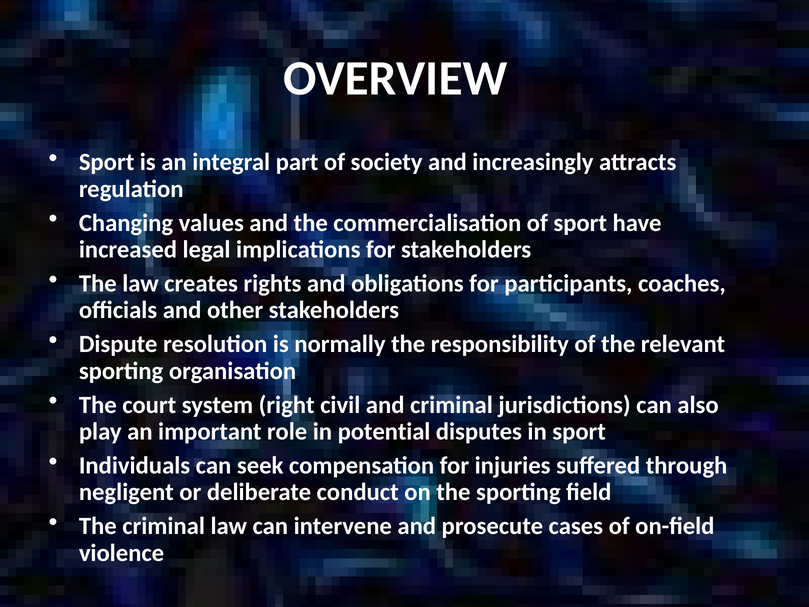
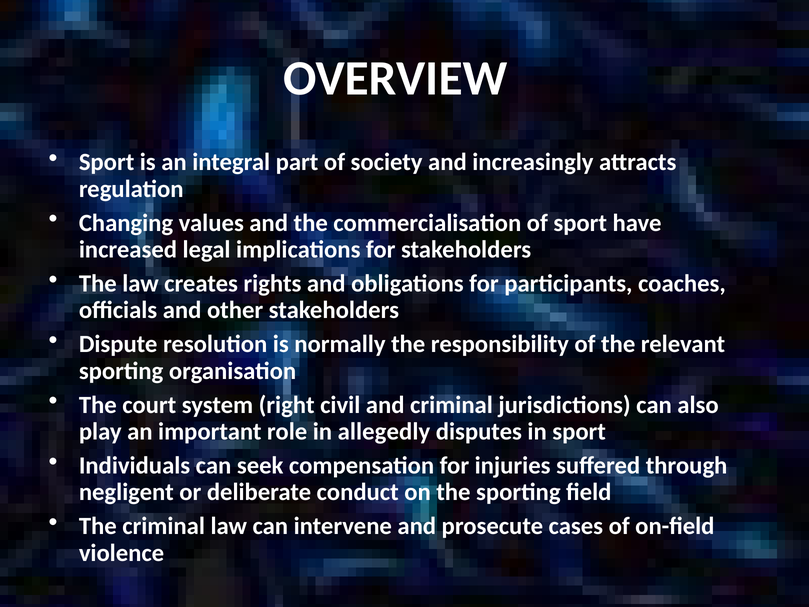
potential: potential -> allegedly (384, 431)
